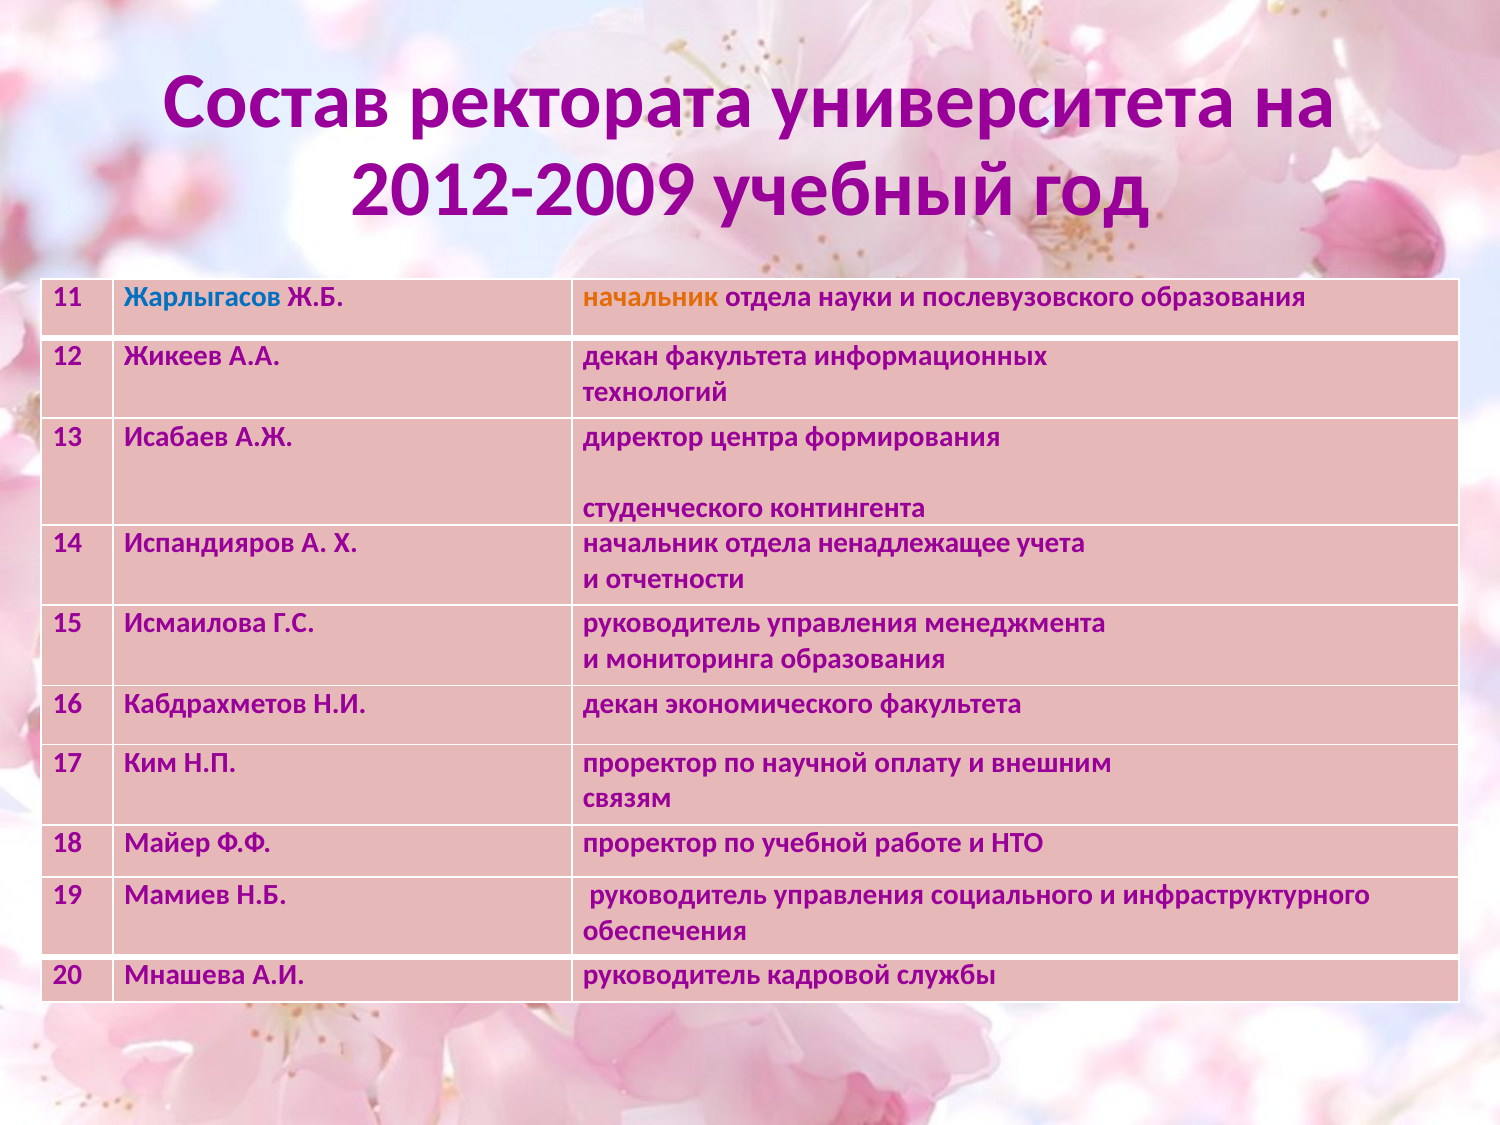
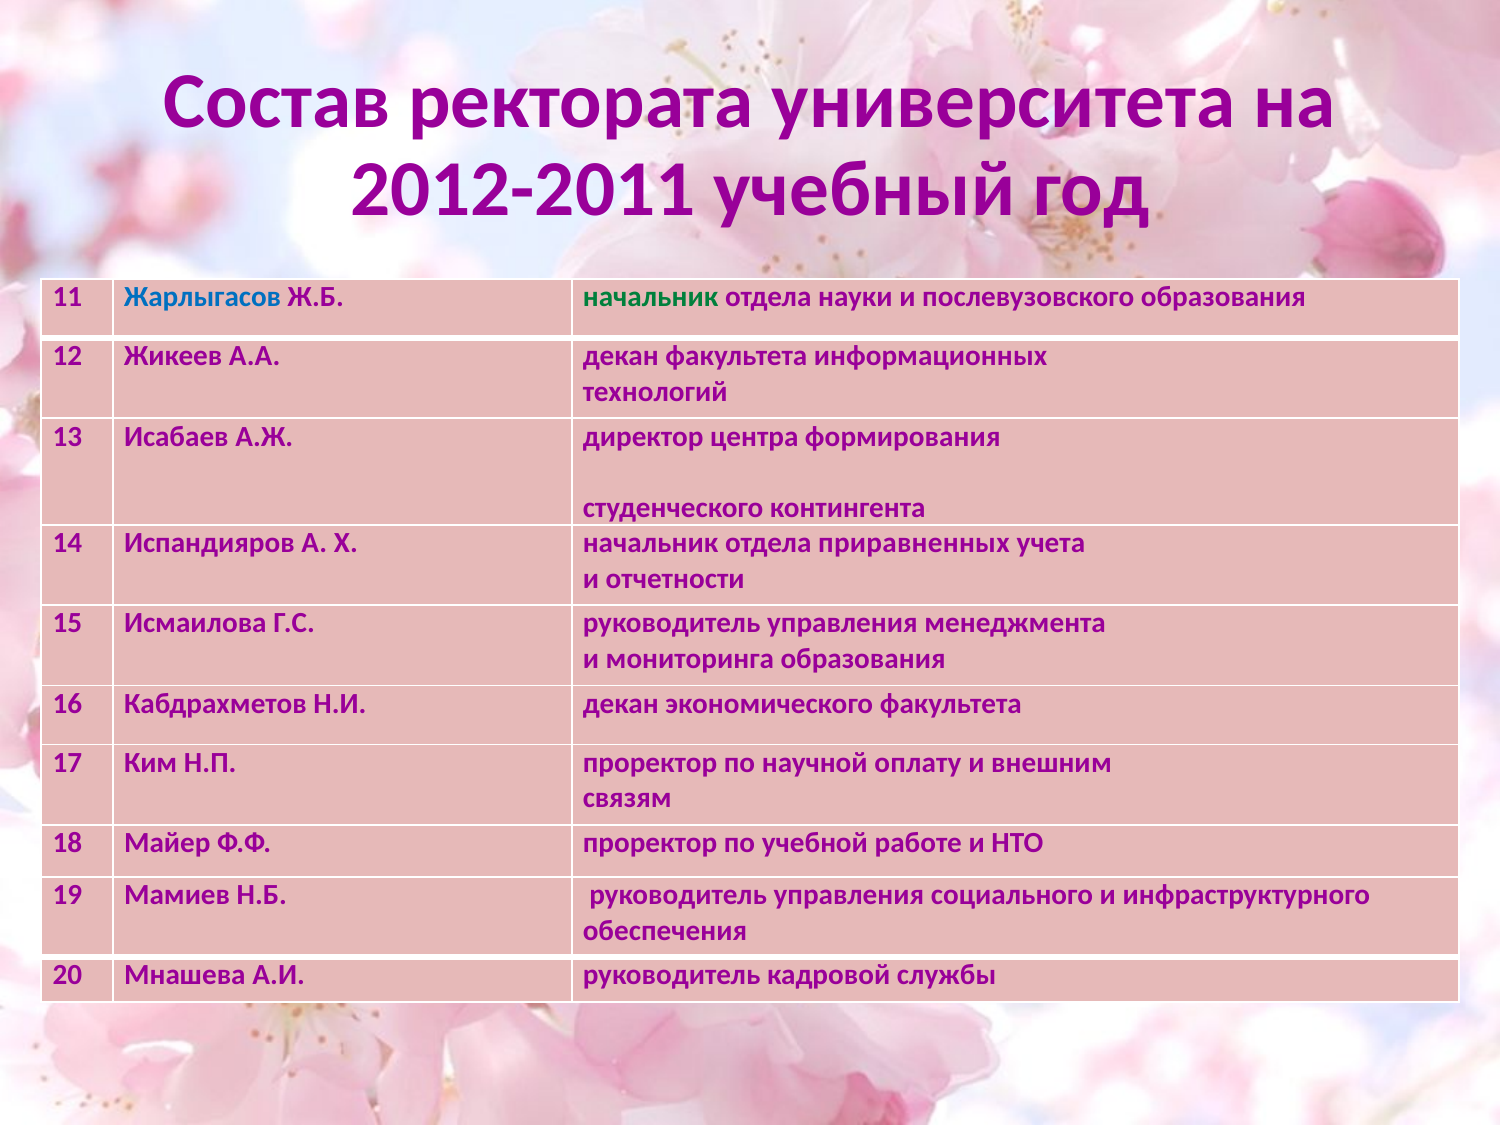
2012-2009: 2012-2009 -> 2012-2011 (523, 189)
начальник colour: orange -> green (651, 297)
ненадлежащее: ненадлежащее -> приравненных (914, 543)
